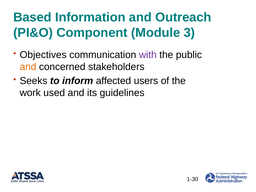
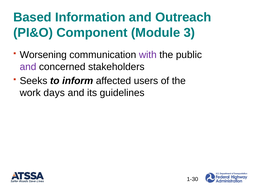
Objectives: Objectives -> Worsening (43, 55)
and colour: orange -> purple (28, 67)
used: used -> days (54, 93)
